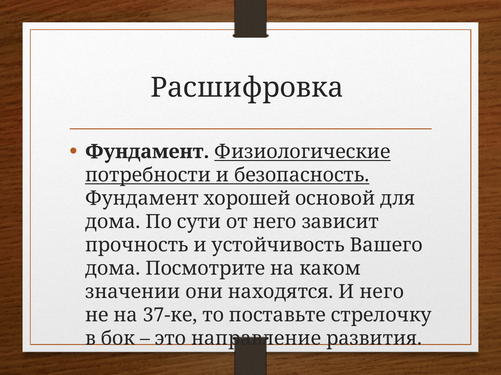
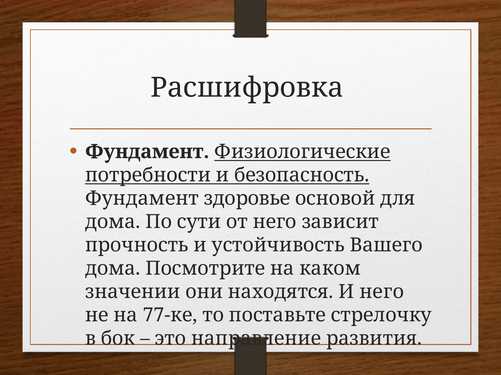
хорошей: хорошей -> здоровье (247, 199)
37-ке: 37-ке -> 77-ке (170, 316)
